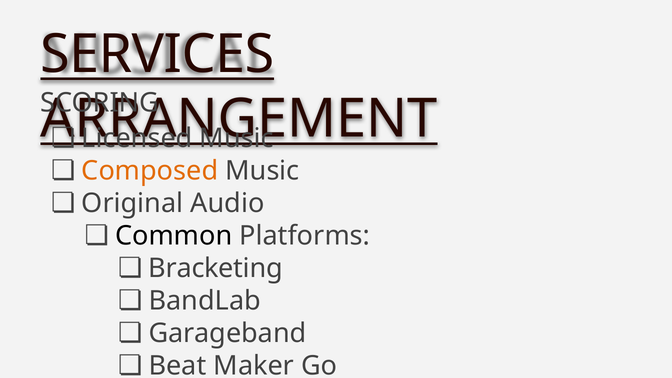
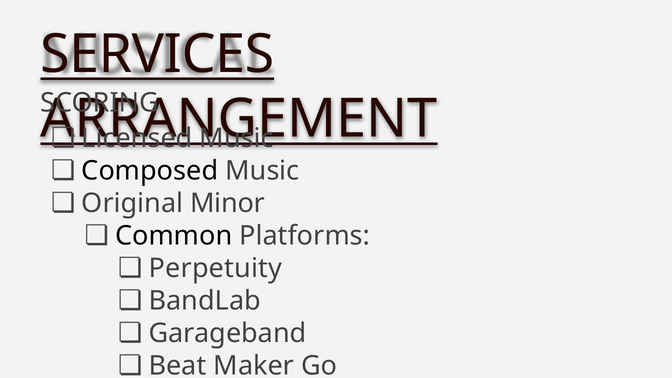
Composed colour: orange -> black (150, 171)
Audio: Audio -> Minor (228, 203)
Bracketing: Bracketing -> Perpetuity (215, 268)
